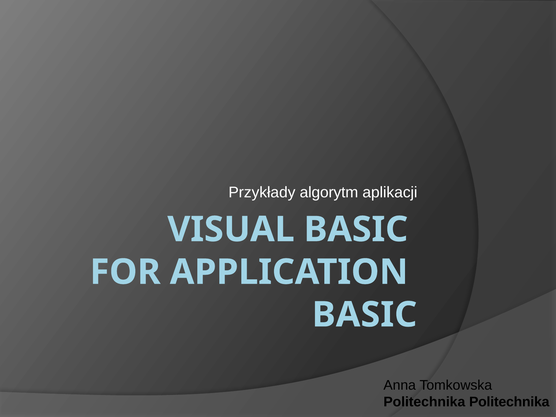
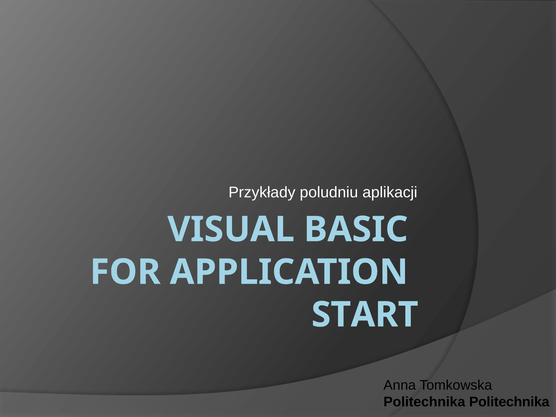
algorytm: algorytm -> poludniu (329, 192)
BASIC: BASIC -> START (365, 315)
